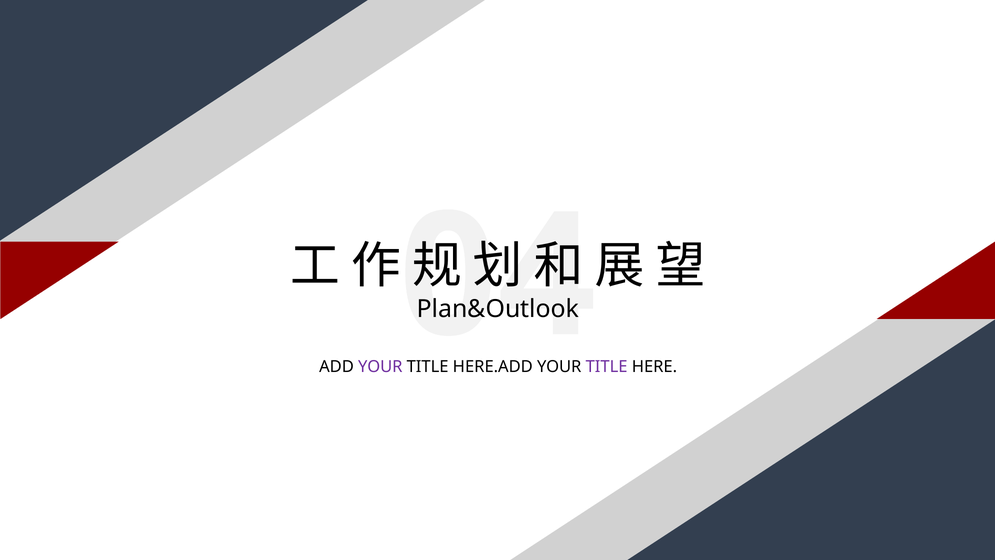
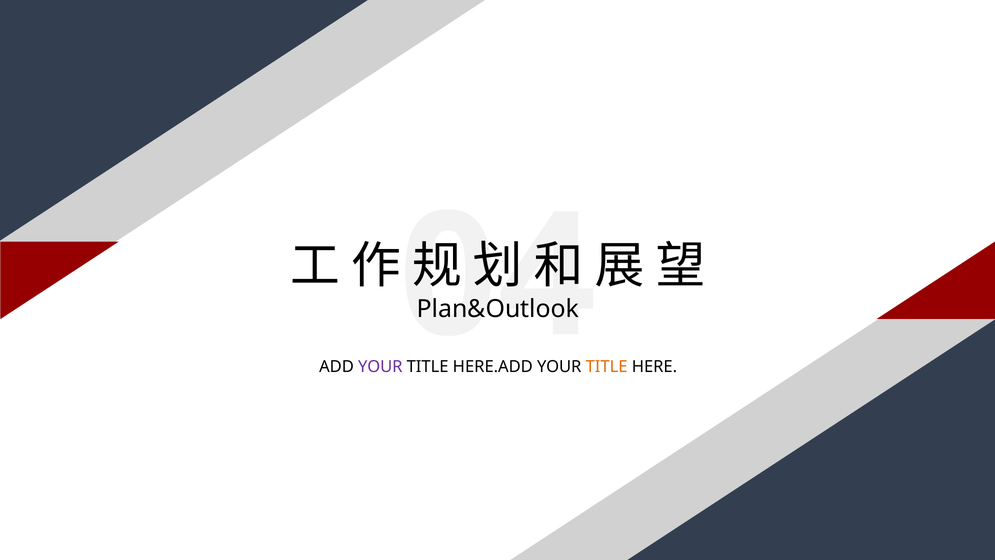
TITLE colour: purple -> orange (607, 366)
